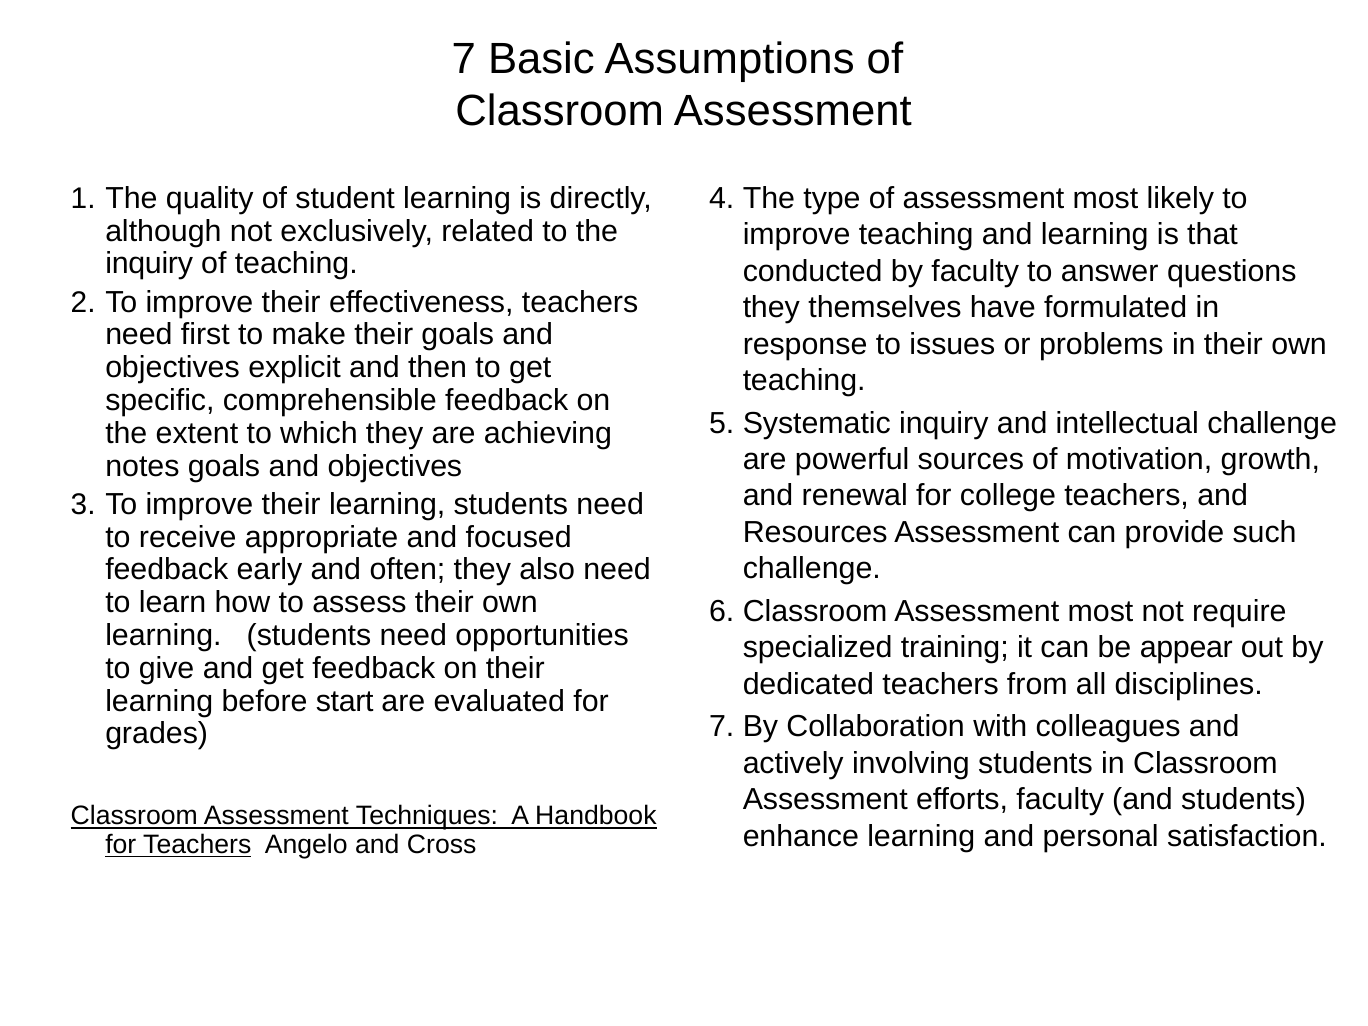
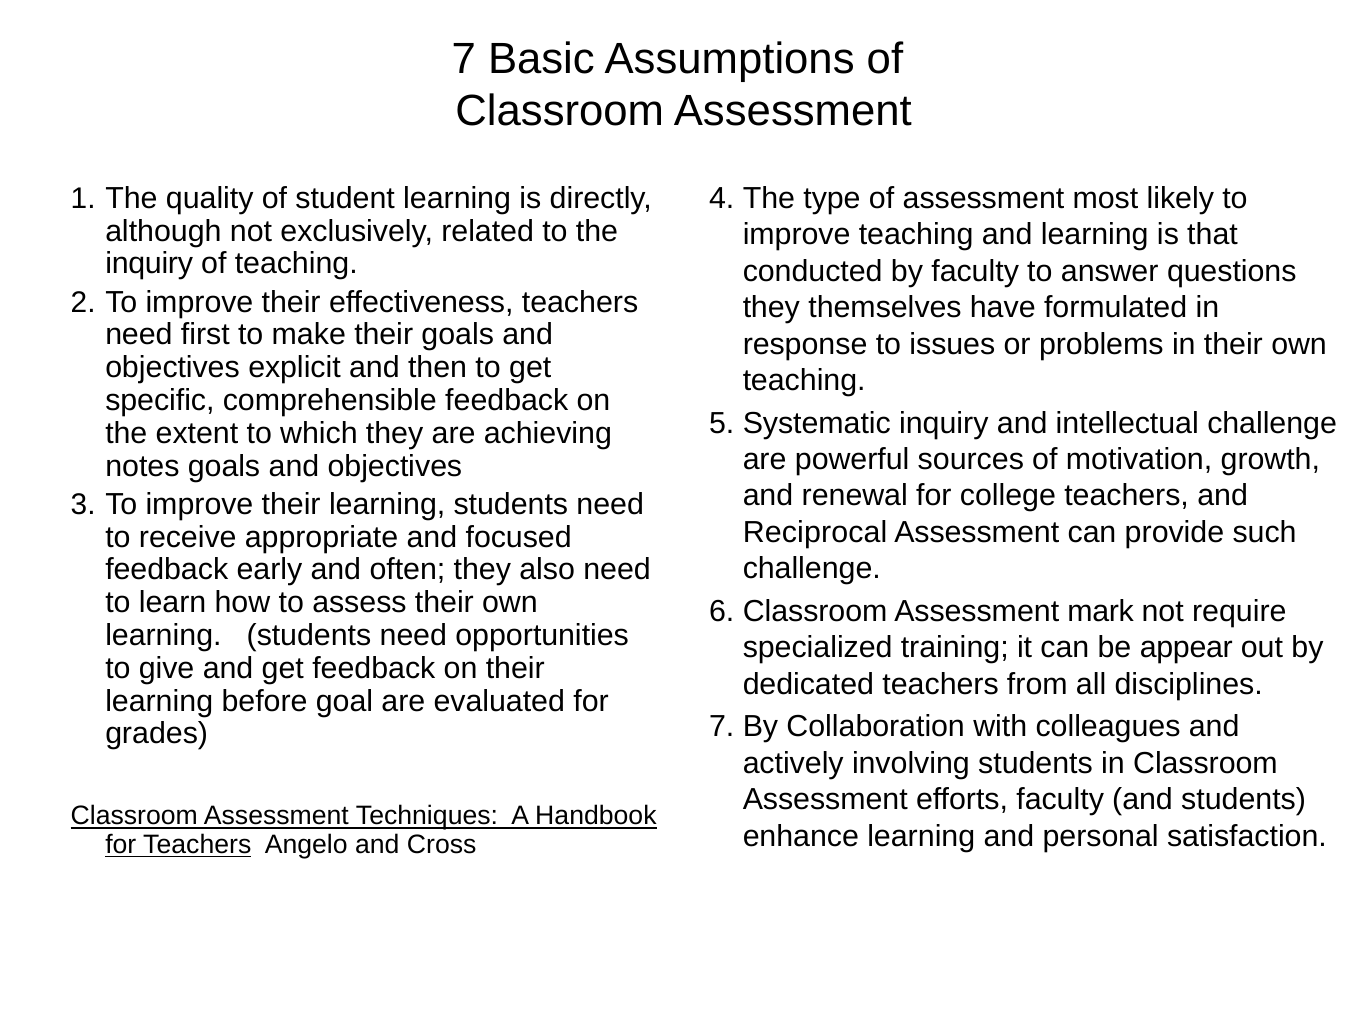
Resources: Resources -> Reciprocal (815, 532)
Classroom Assessment most: most -> mark (1101, 611)
start: start -> goal (345, 701)
